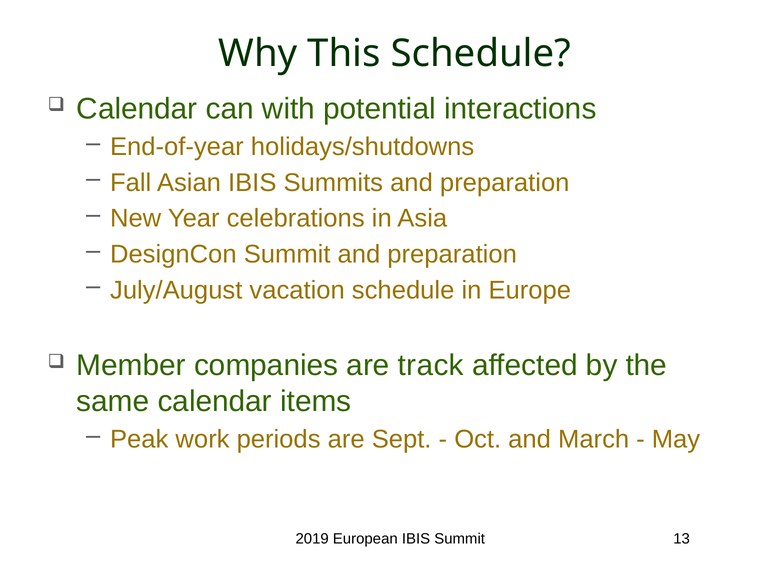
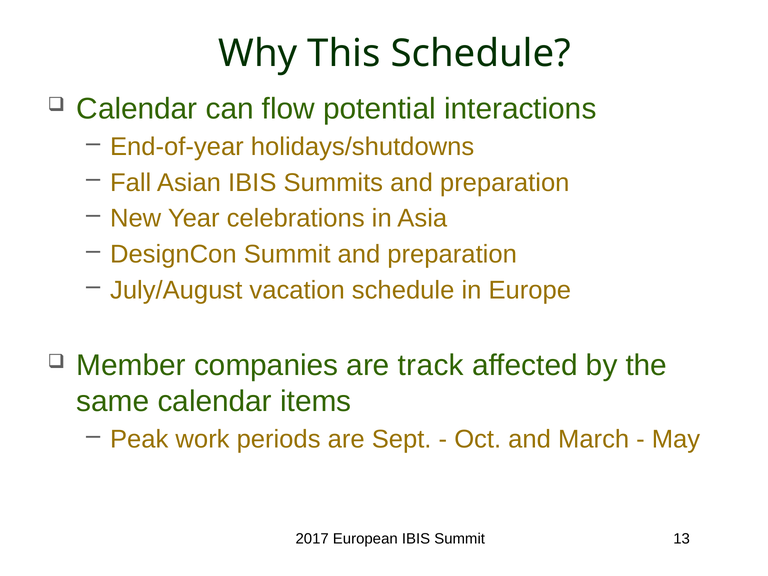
with: with -> flow (288, 109)
2019: 2019 -> 2017 (312, 539)
